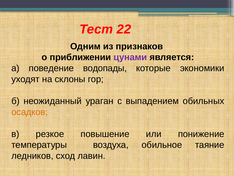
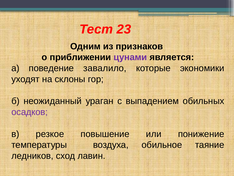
22: 22 -> 23 (124, 29)
водопады: водопады -> завалило (105, 68)
осадков colour: orange -> purple (30, 112)
